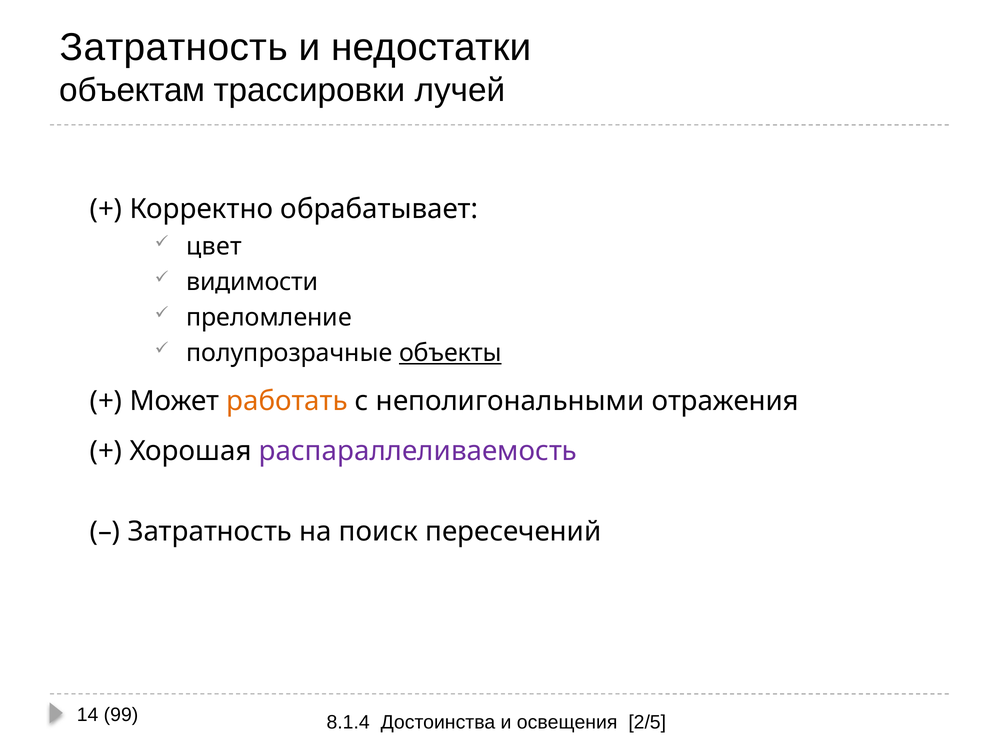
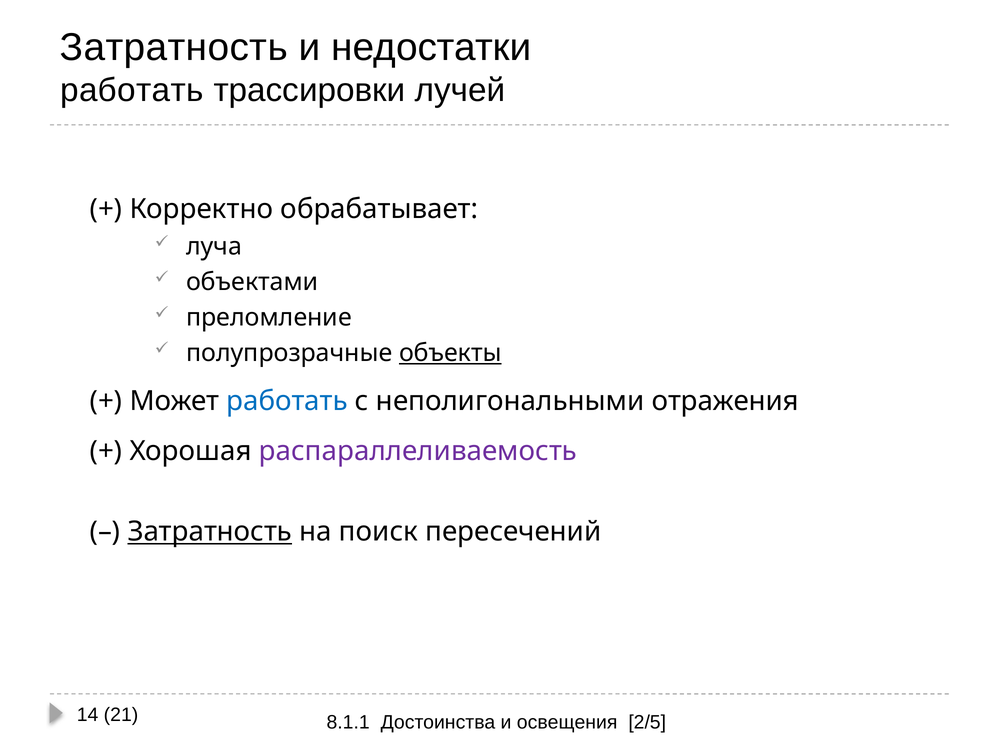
объектам: объектам -> работать (132, 91)
цвет: цвет -> луча (214, 246)
видимости: видимости -> объектами (252, 282)
работать colour: orange -> blue (287, 401)
Затратность underline: none -> present (210, 532)
99: 99 -> 21 (121, 715)
8.1.4: 8.1.4 -> 8.1.1 (348, 722)
